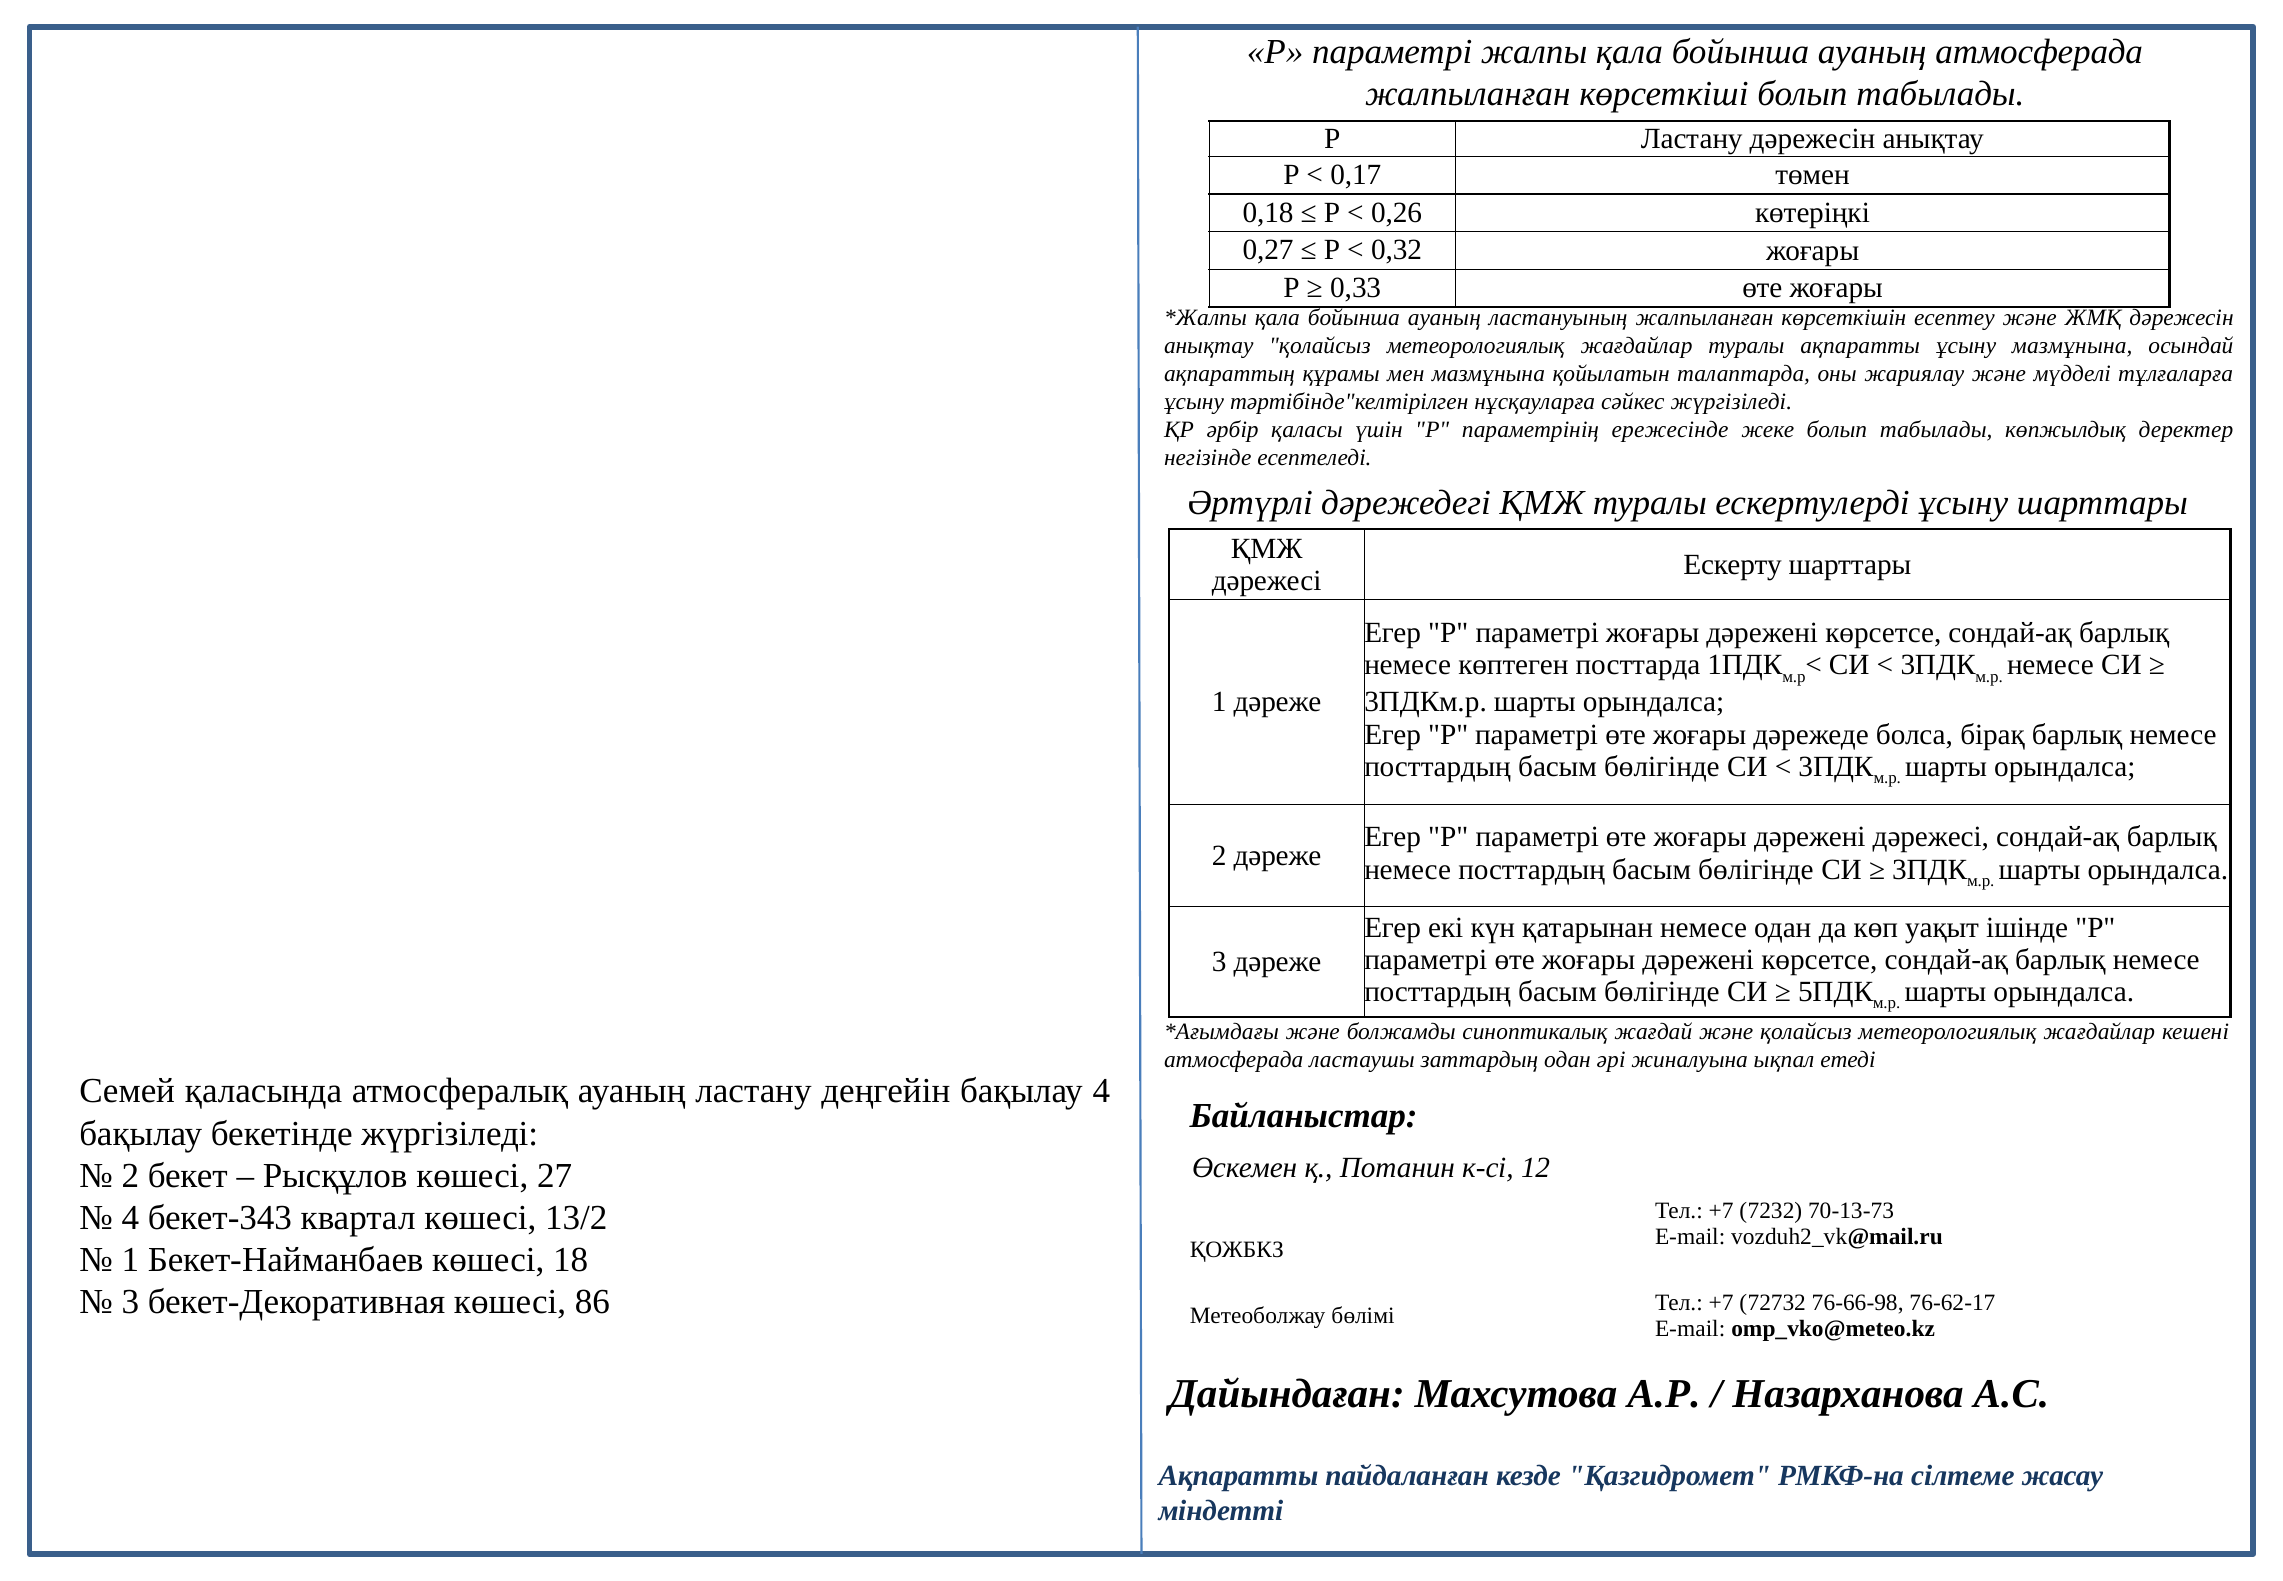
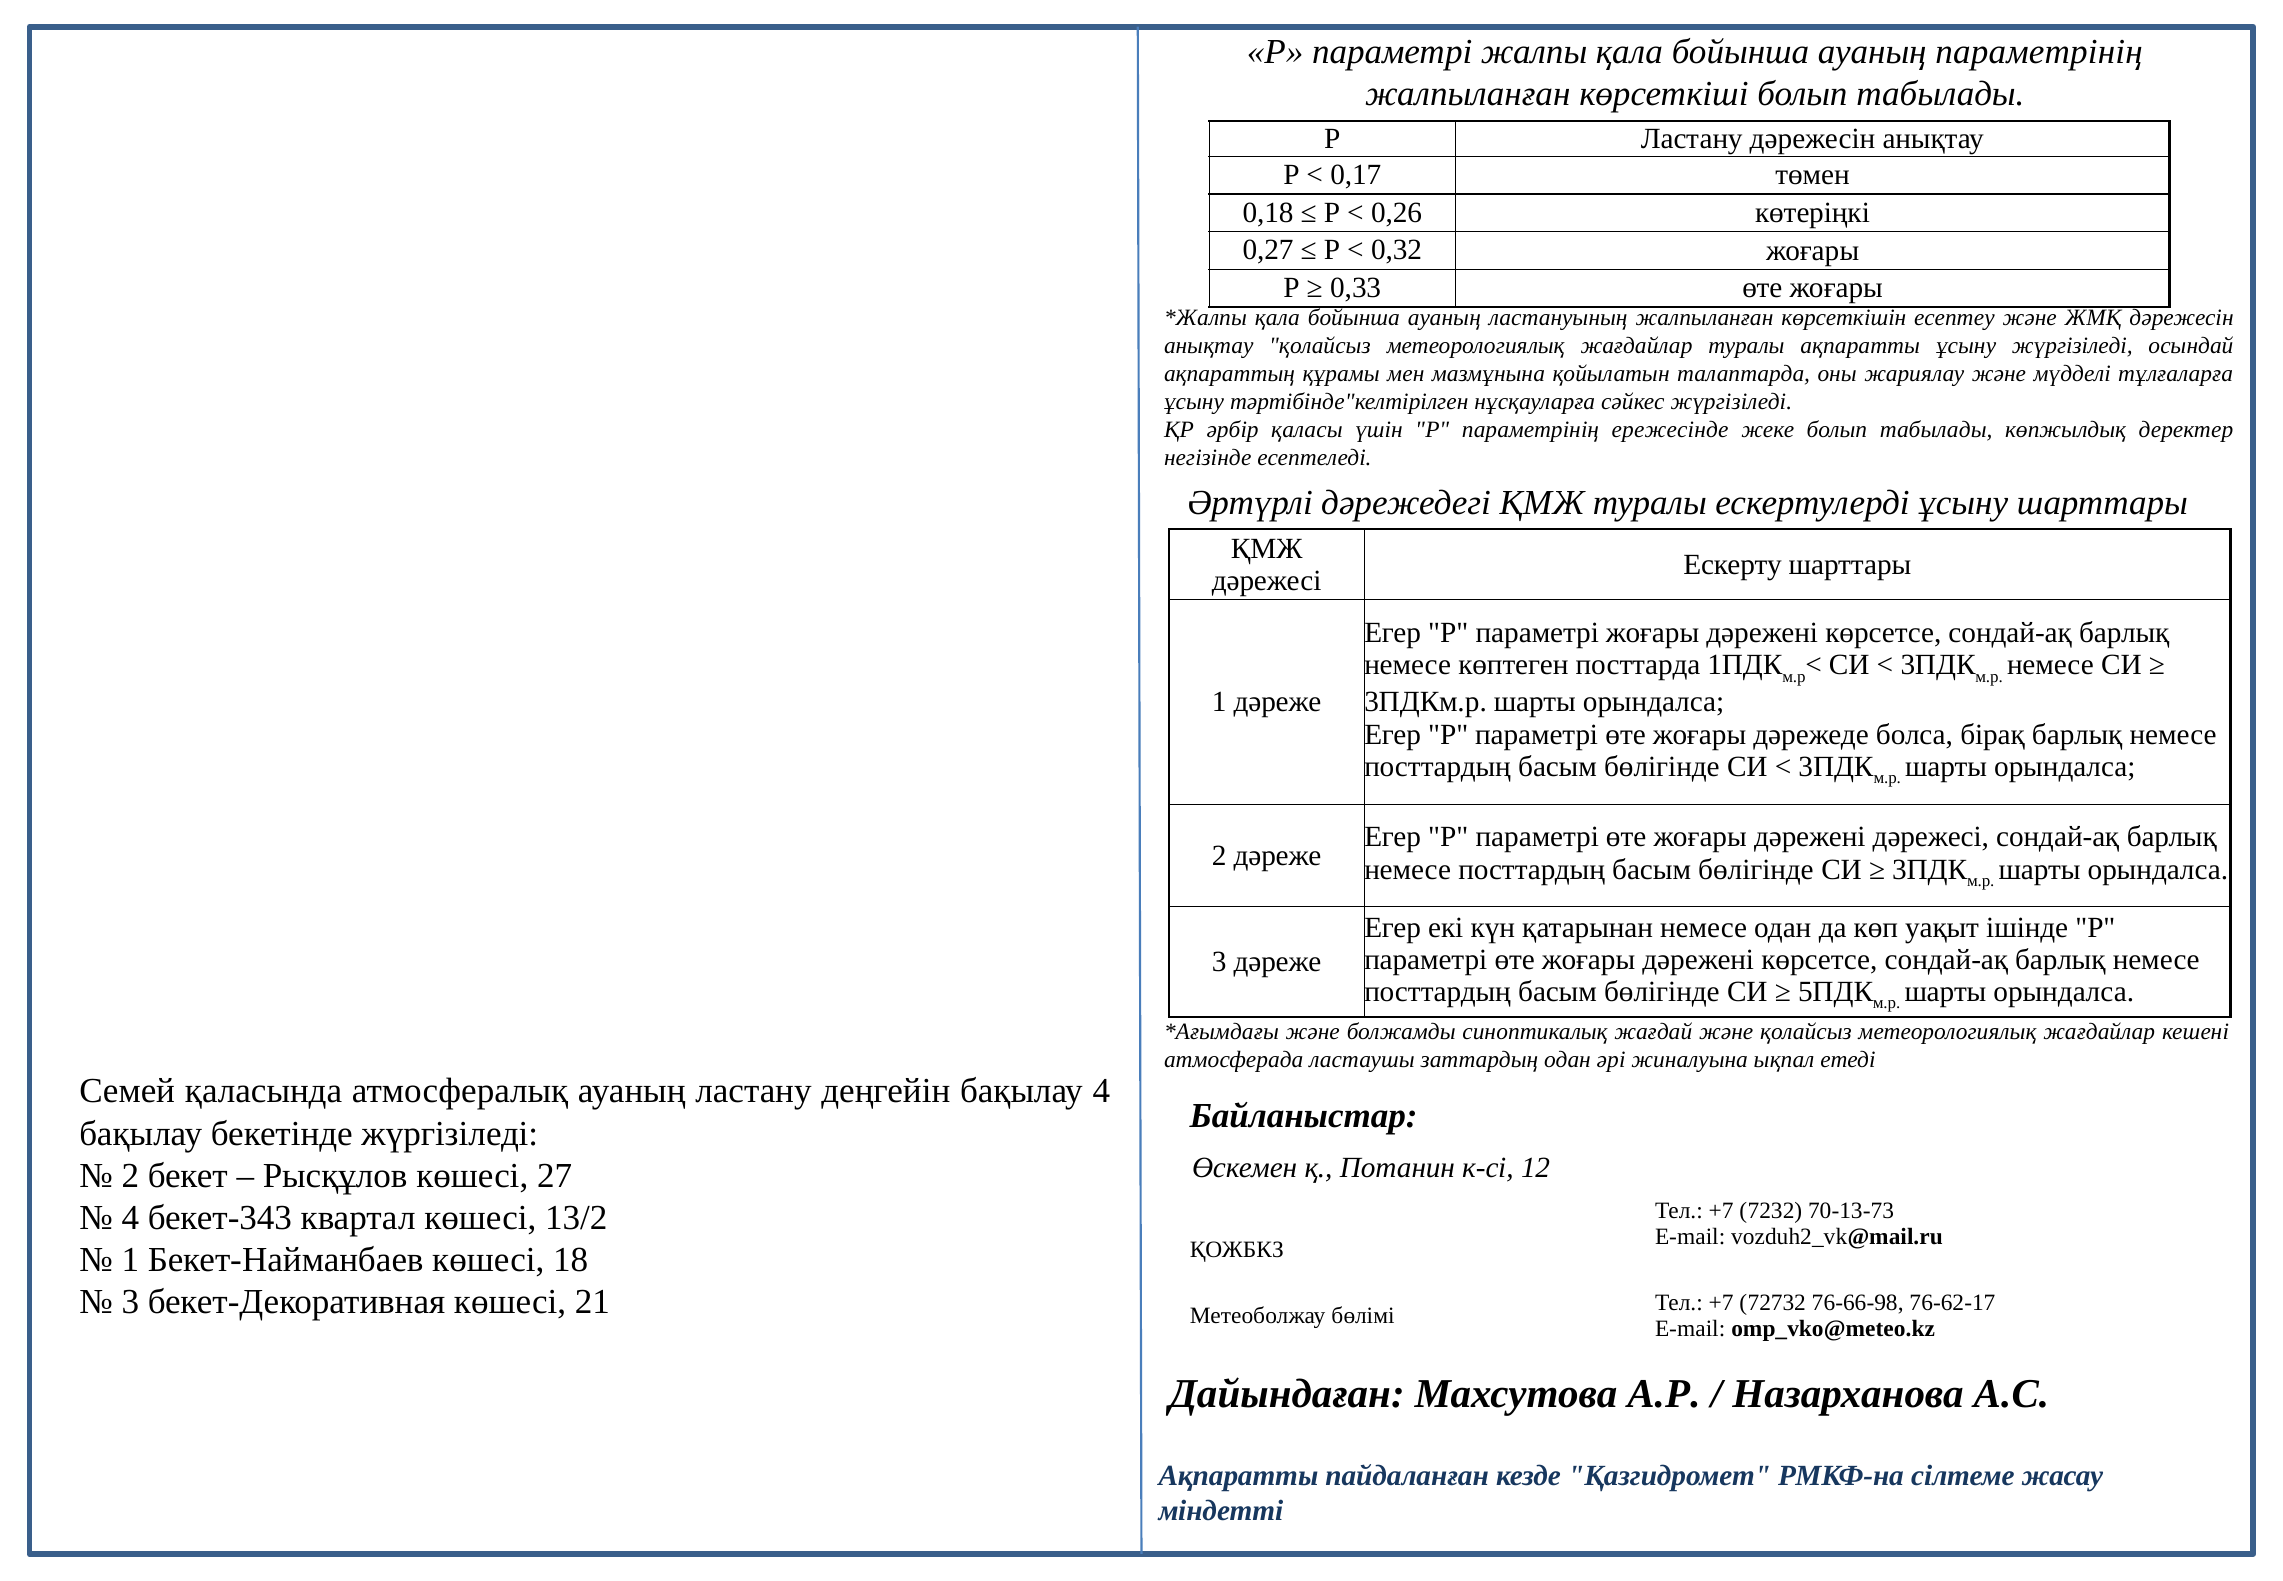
ауаның атмосферада: атмосферада -> параметрінің (2039, 52)
ұсыну мазмұнына: мазмұнына -> жүргізіледі (2072, 346)
86: 86 -> 21 (592, 1302)
